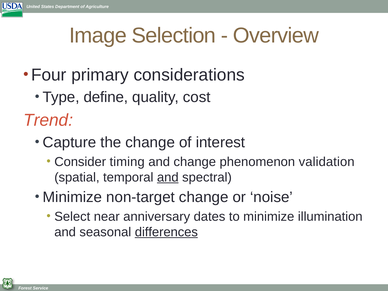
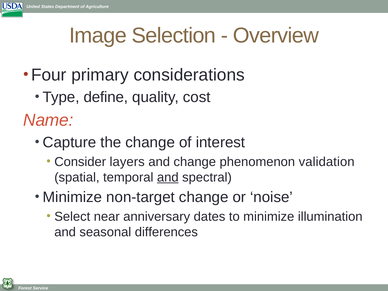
Trend: Trend -> Name (48, 120)
timing: timing -> layers (127, 162)
differences underline: present -> none (166, 232)
